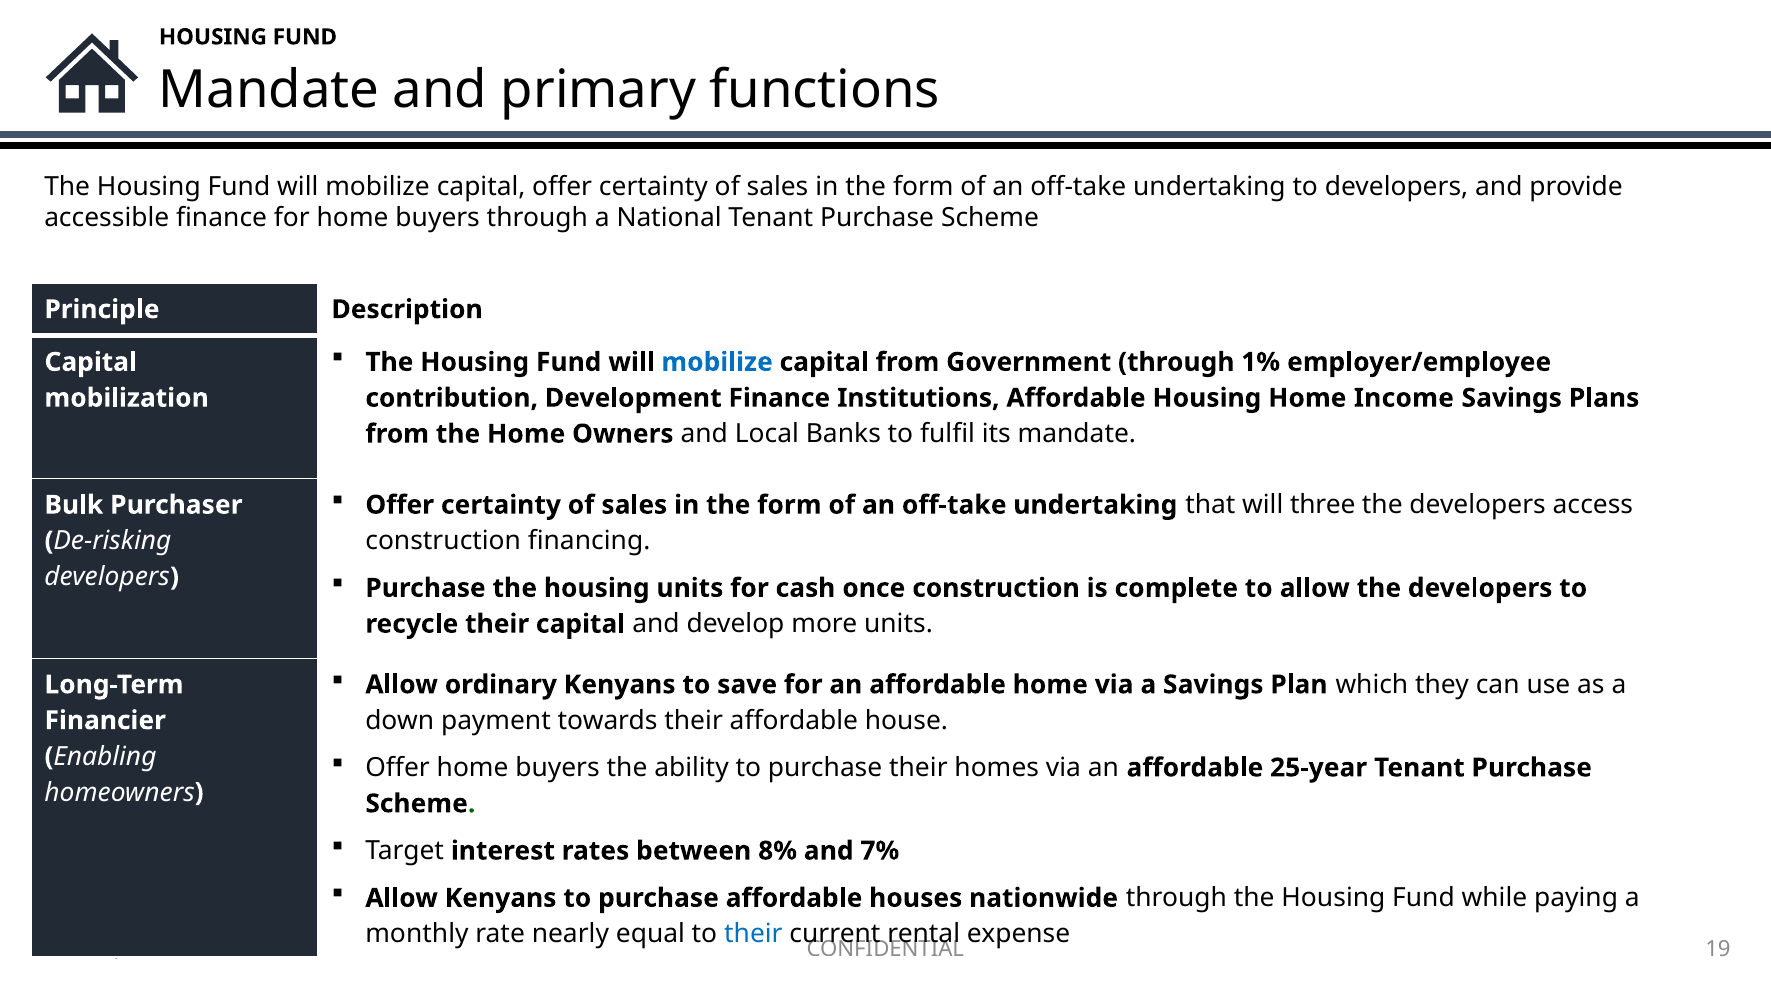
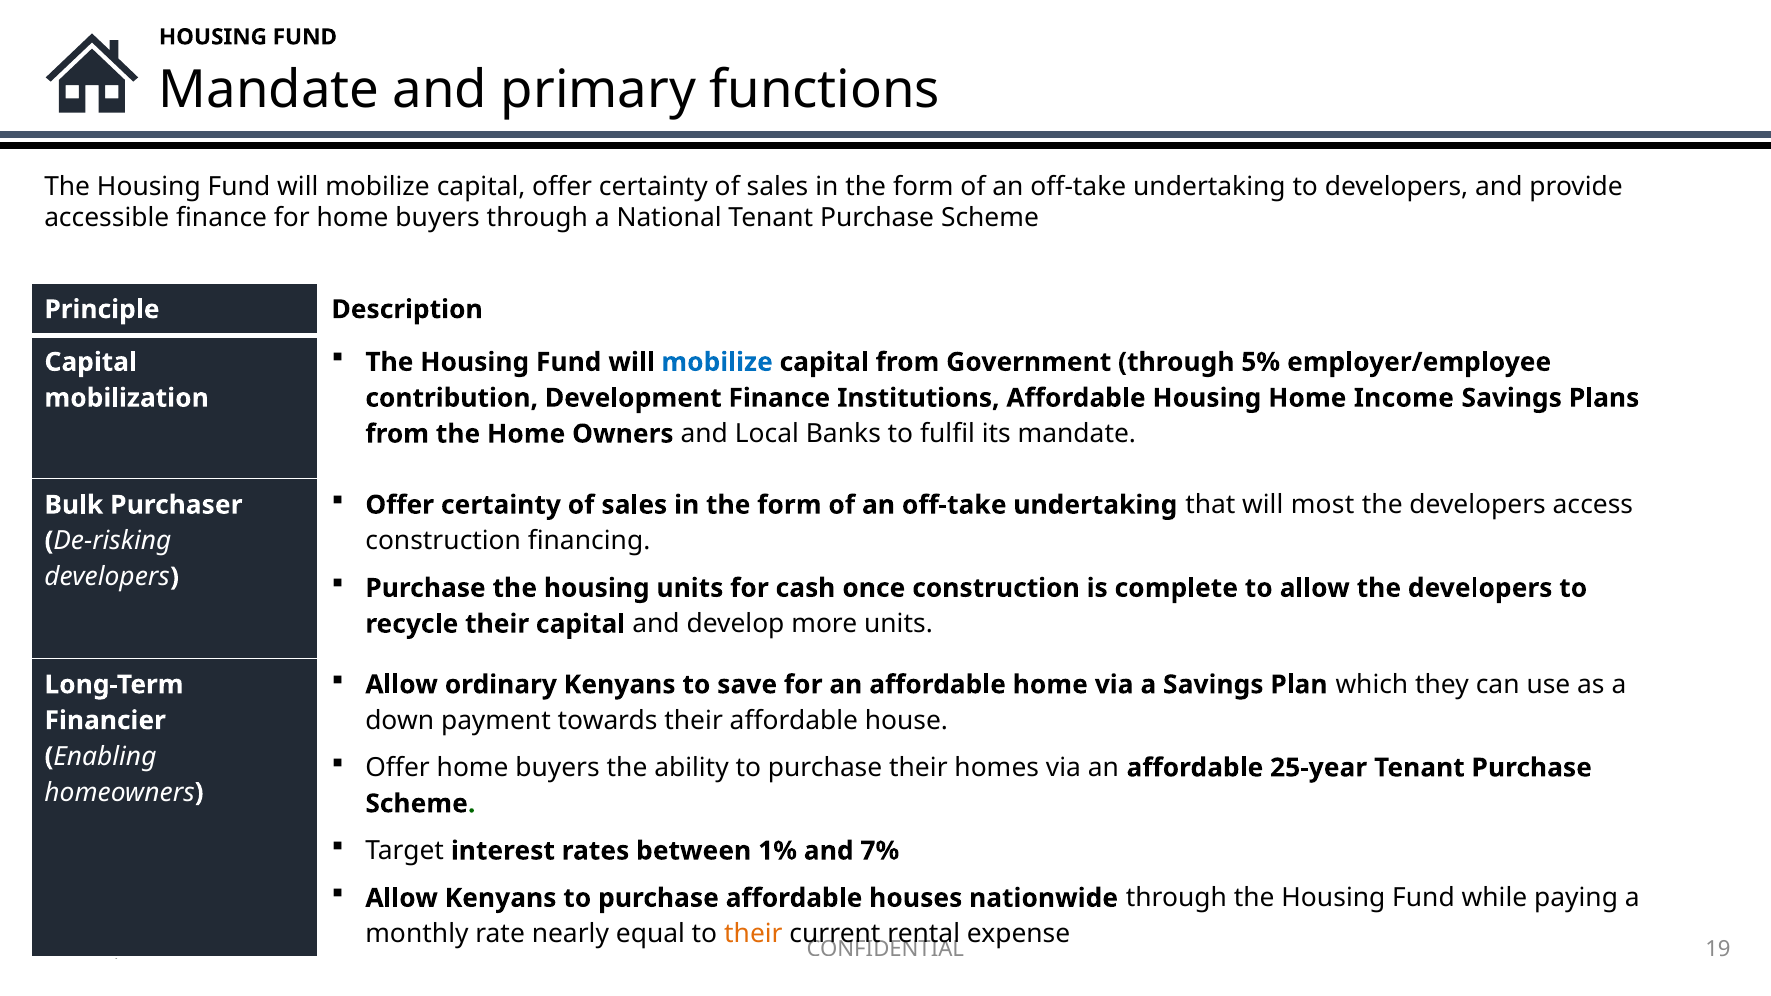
1%: 1% -> 5% (1261, 362)
three: three -> most (1323, 505)
8%: 8% -> 1% (778, 851)
their colour: blue -> orange (753, 934)
